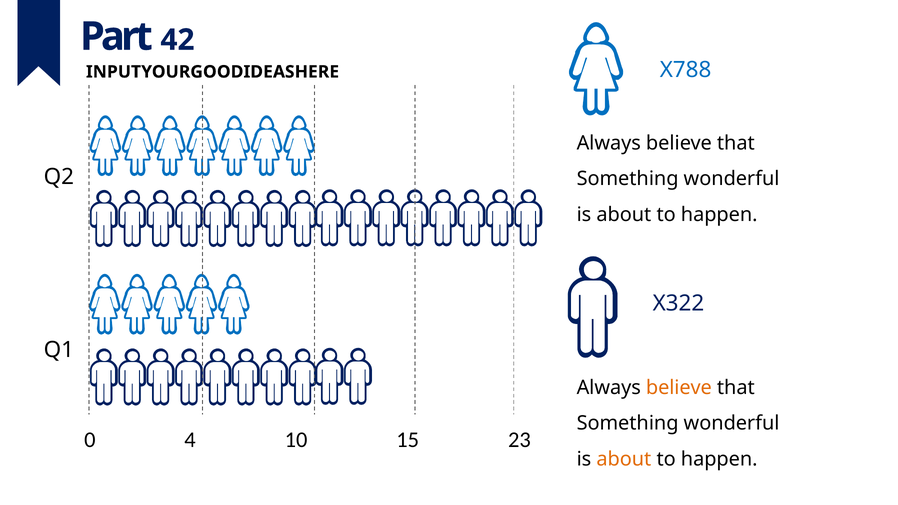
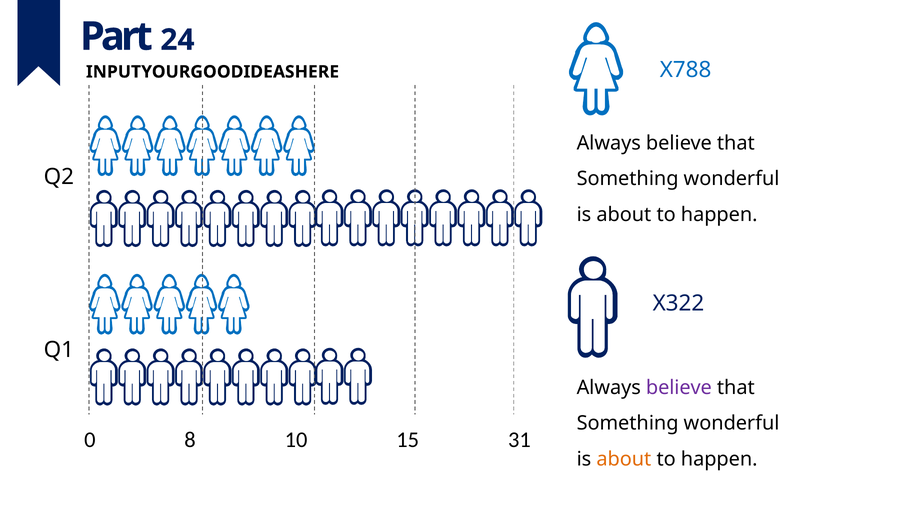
42: 42 -> 24 (177, 40)
believe colour: orange -> purple (679, 388)
4: 4 -> 8 (190, 440)
23: 23 -> 31 (519, 440)
